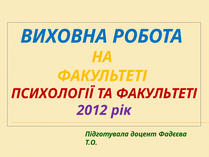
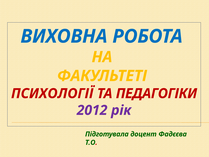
ТА ФАКУЛЬТЕТІ: ФАКУЛЬТЕТІ -> ПЕДАГОГІКИ (156, 93)
